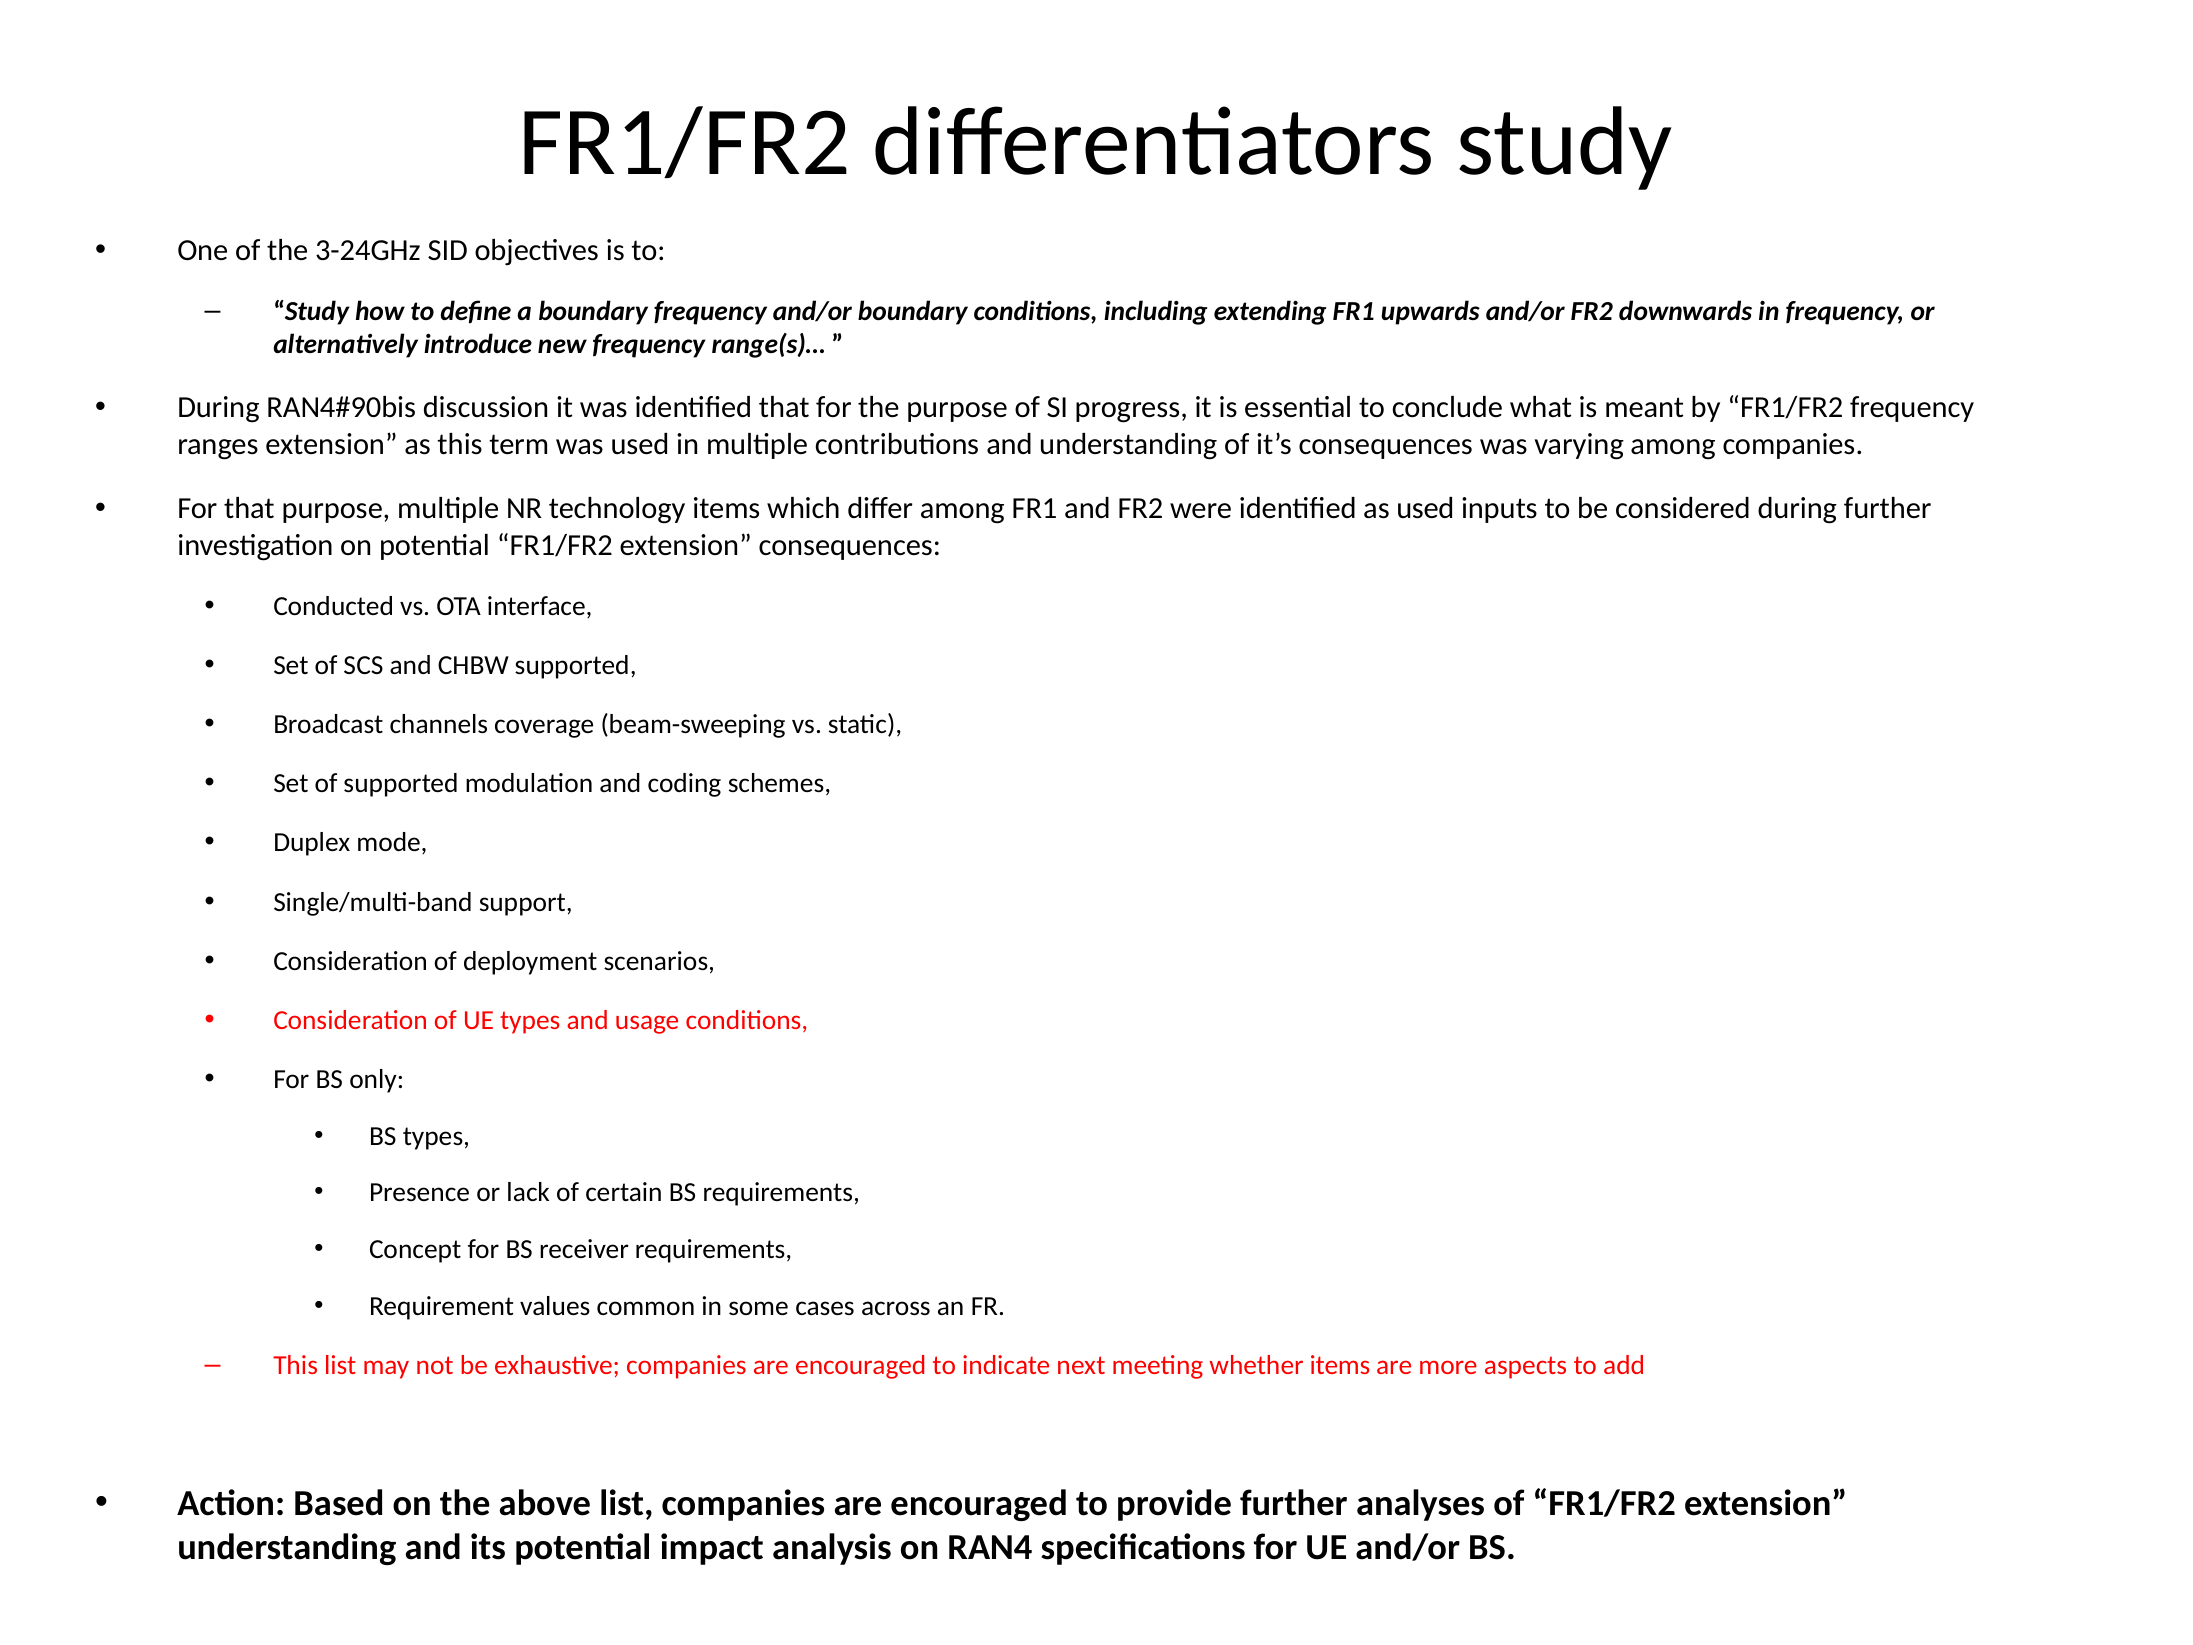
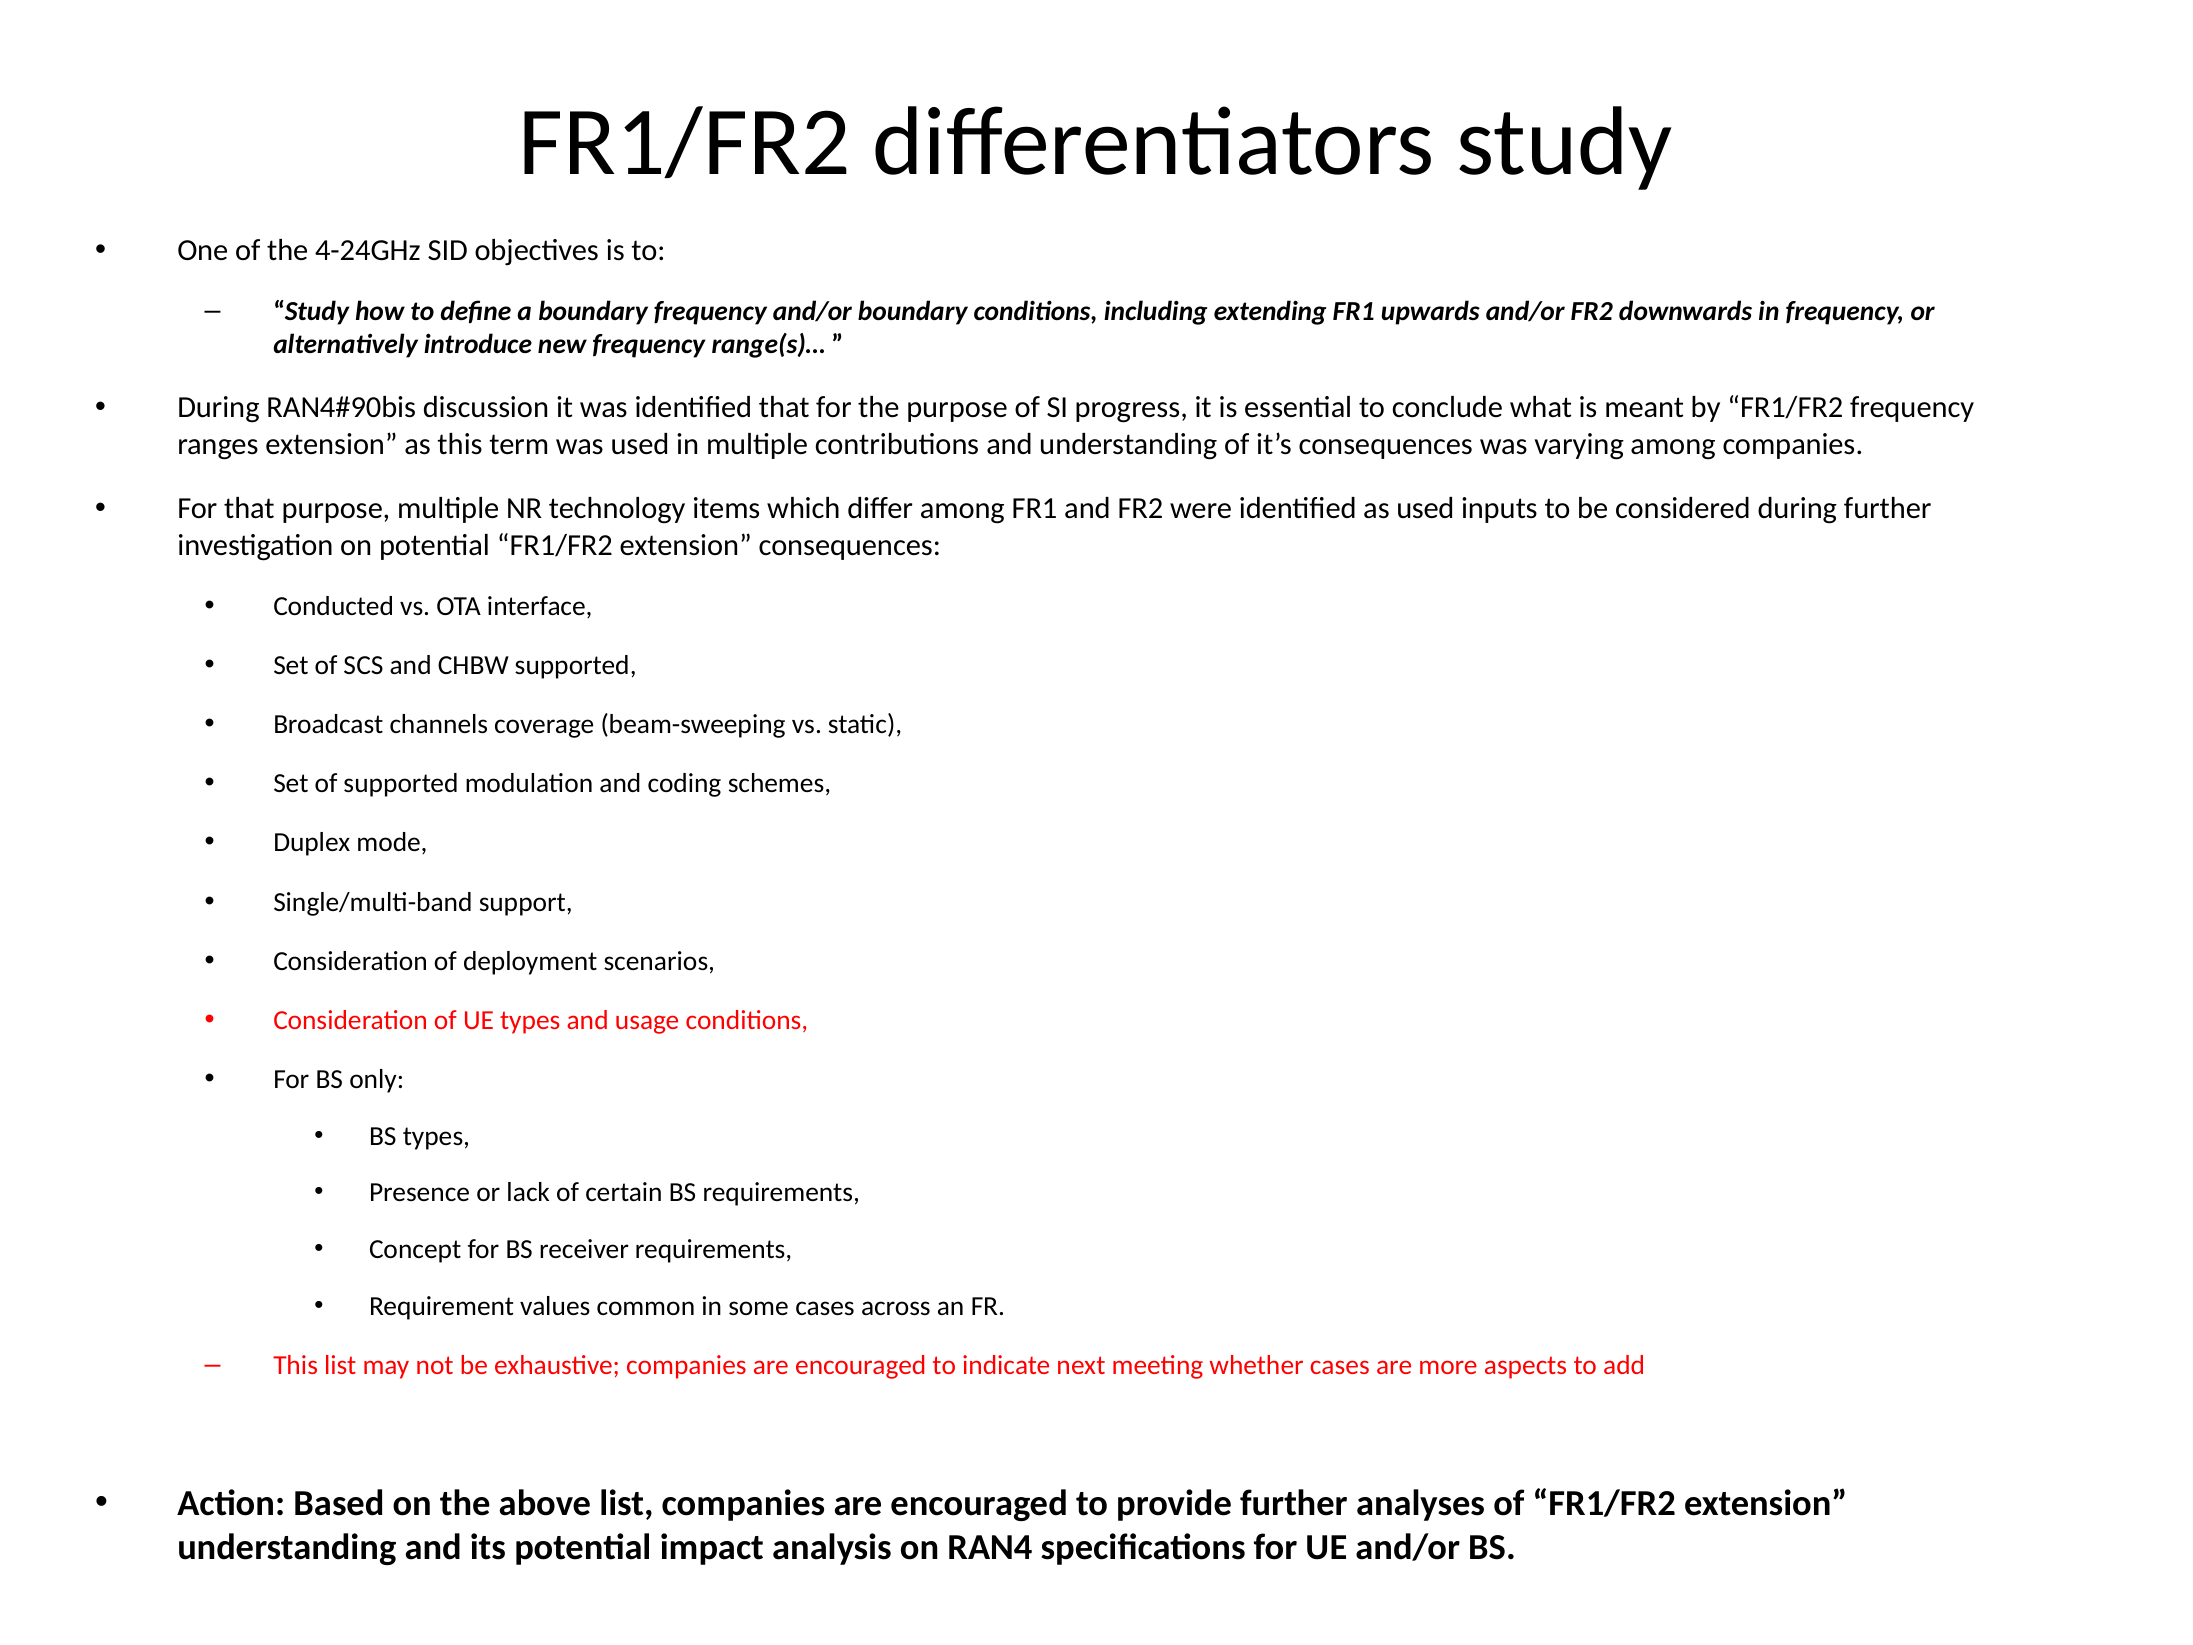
3-24GHz: 3-24GHz -> 4-24GHz (368, 251)
whether items: items -> cases (1340, 1365)
